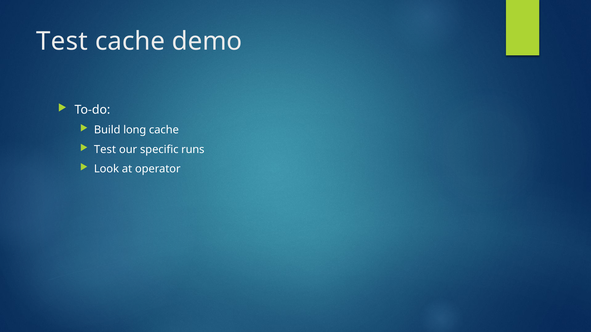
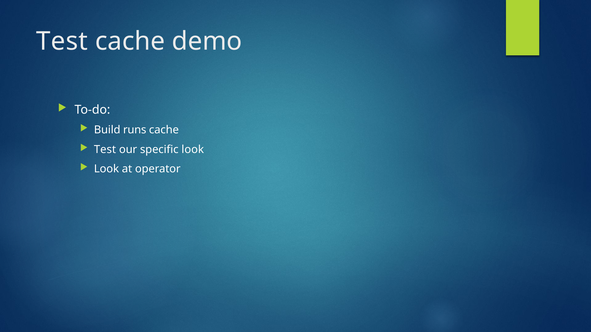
long: long -> runs (135, 130)
specific runs: runs -> look (193, 150)
